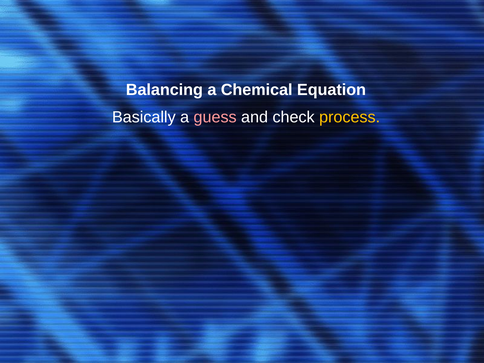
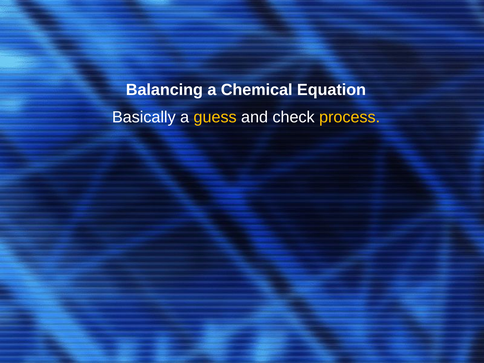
guess colour: pink -> yellow (215, 117)
